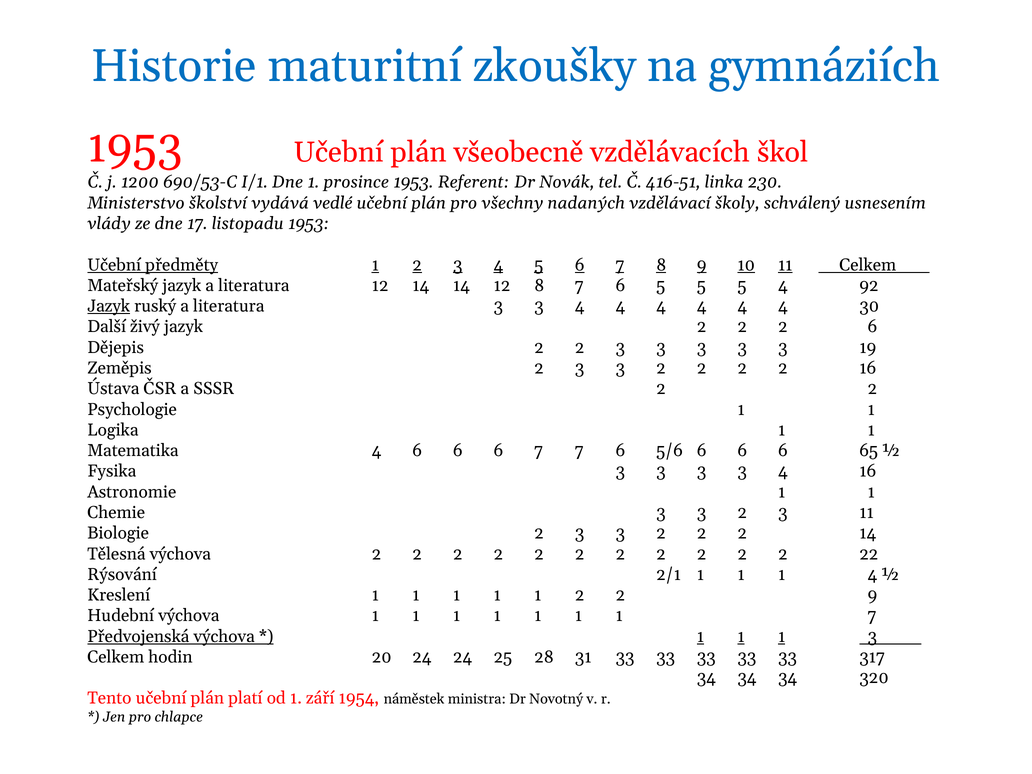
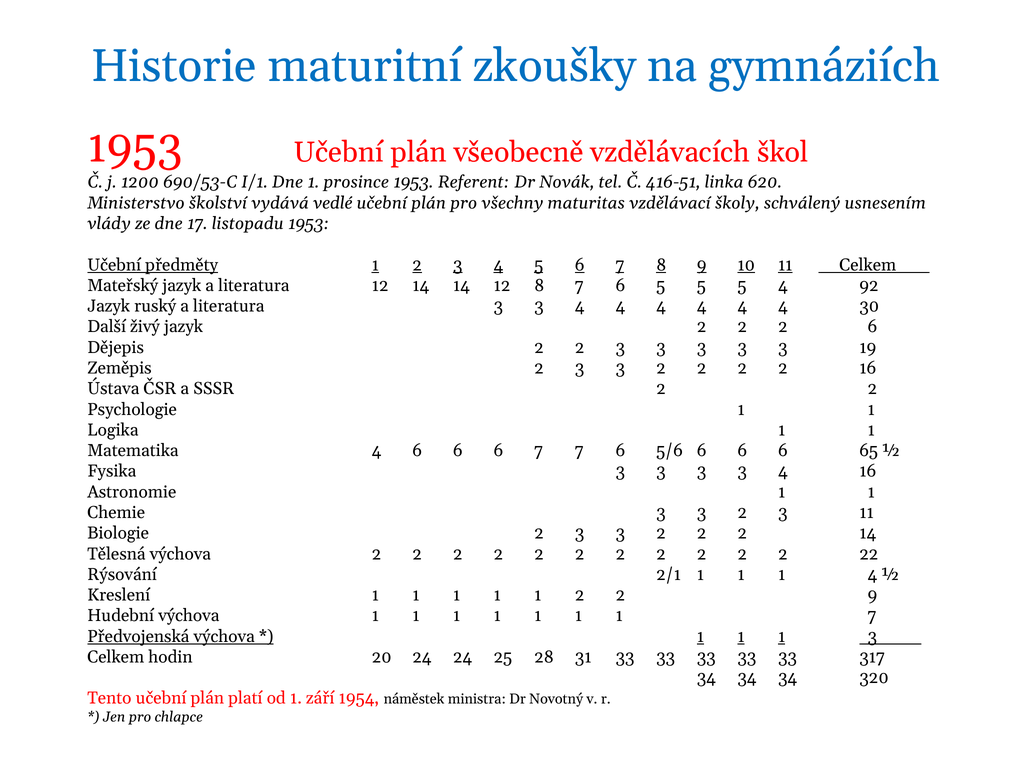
230: 230 -> 620 (765, 182)
nadaných: nadaných -> maturitas (586, 203)
Jazyk underline: present -> none (109, 306)
